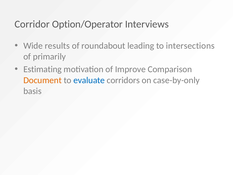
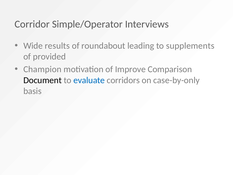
Option/Operator: Option/Operator -> Simple/Operator (87, 24)
intersections: intersections -> supplements (190, 46)
primarily: primarily -> provided (49, 57)
Estimating: Estimating -> Champion (42, 69)
Document colour: orange -> black (43, 80)
